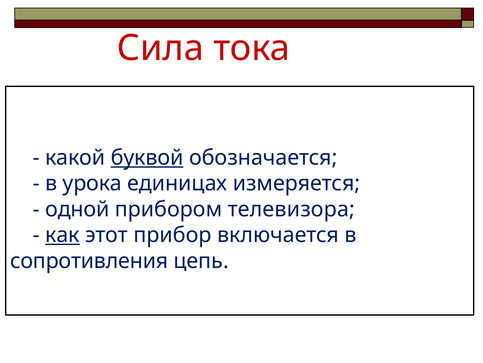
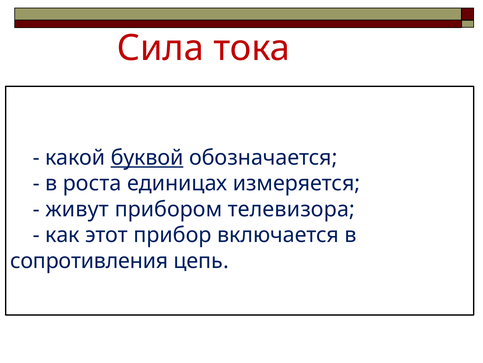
урока: урока -> роста (92, 183)
одной: одной -> живут (77, 209)
как underline: present -> none (62, 235)
